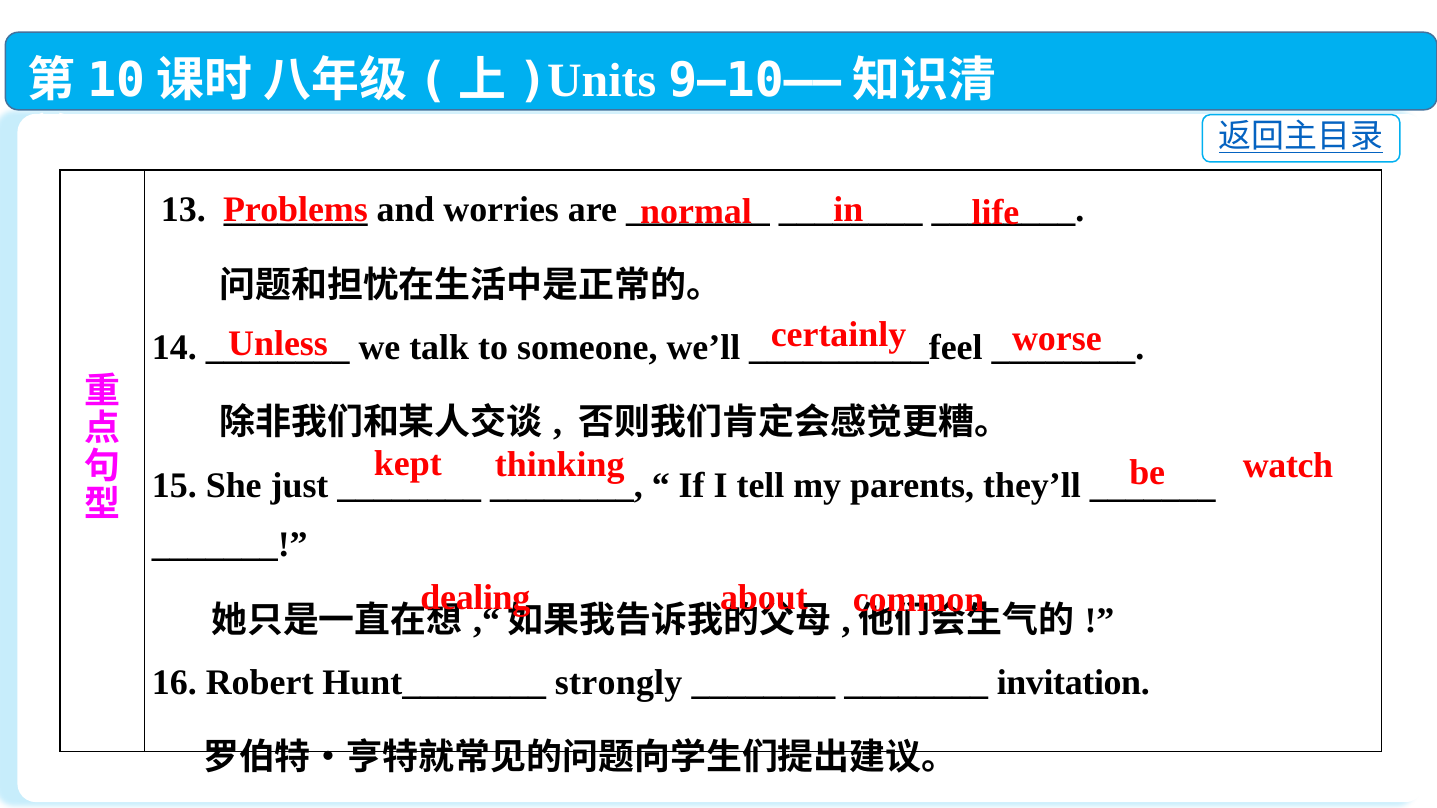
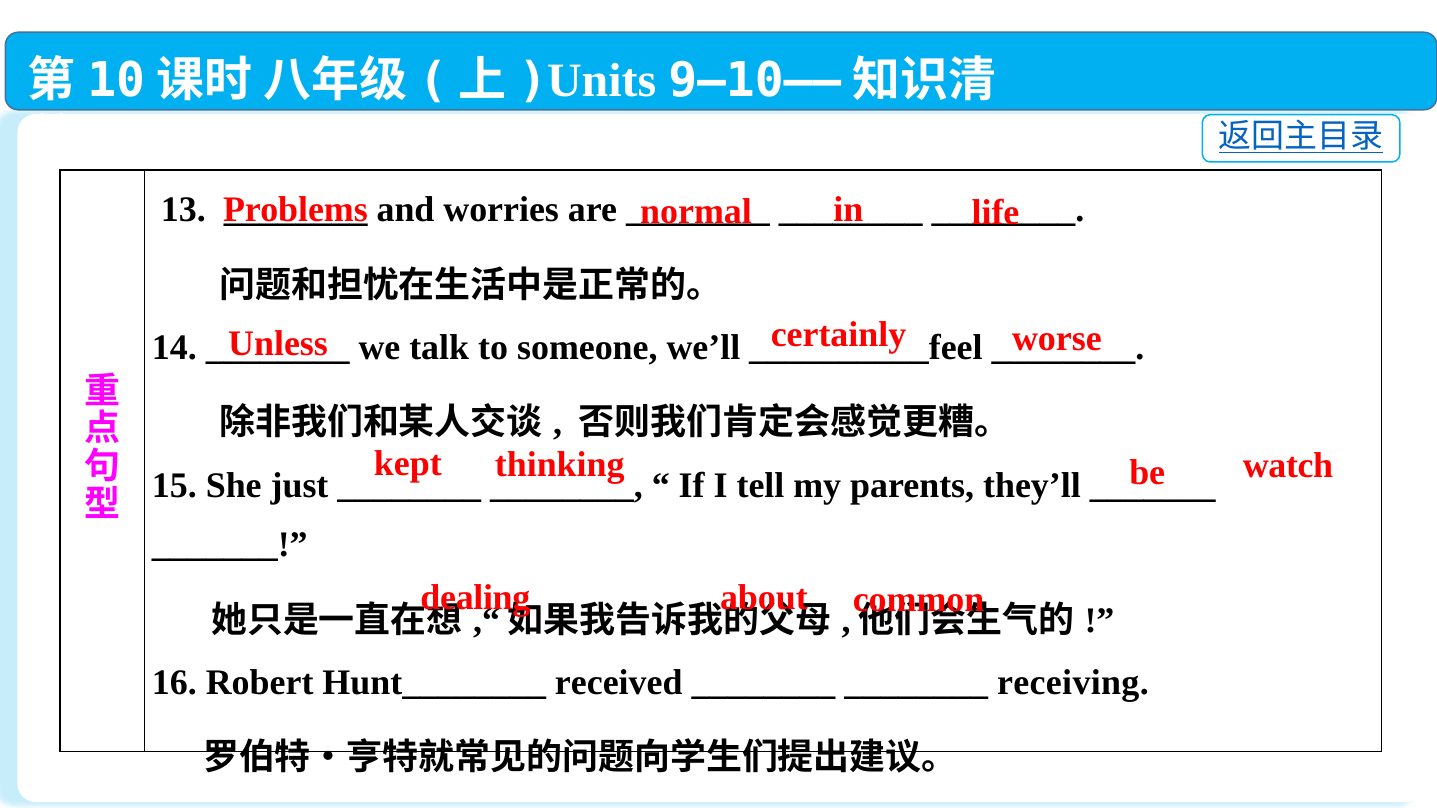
strongly: strongly -> received (619, 683)
invitation: invitation -> receiving (1073, 683)
